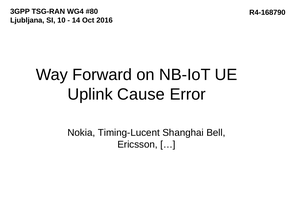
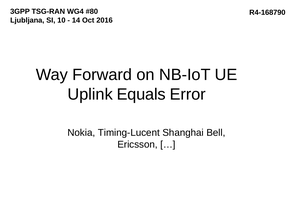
Cause: Cause -> Equals (141, 94)
